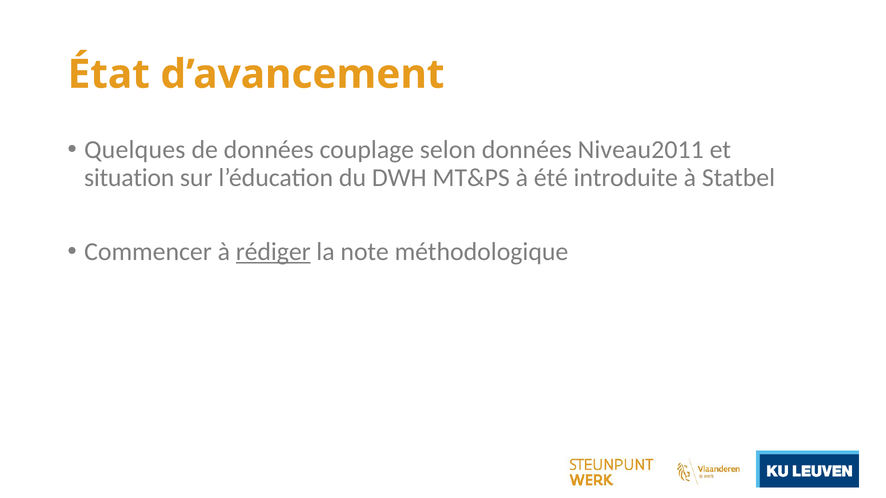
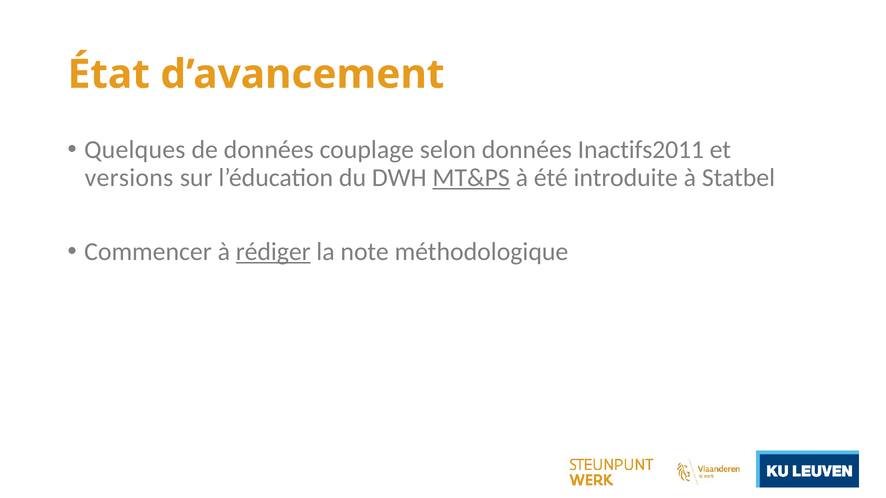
Niveau2011: Niveau2011 -> Inactifs2011 (641, 150)
situation: situation -> versions (129, 178)
MT&PS underline: none -> present (471, 178)
